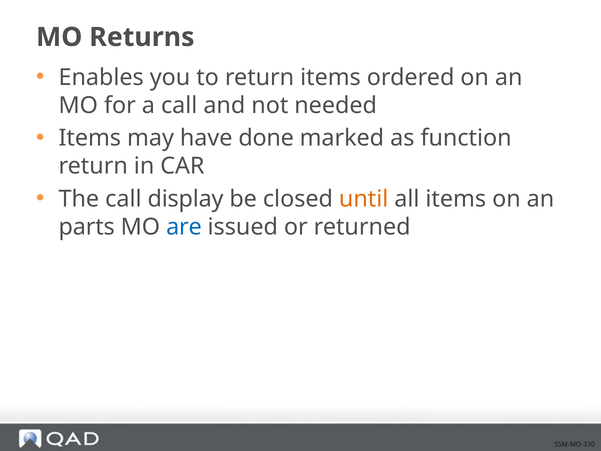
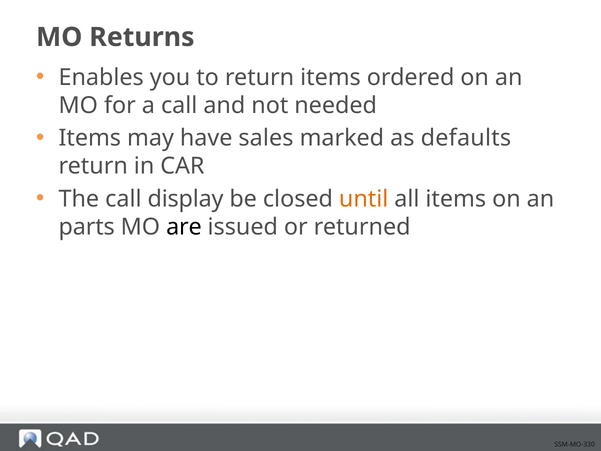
done: done -> sales (266, 138)
function: function -> defaults (466, 138)
are colour: blue -> black (184, 227)
